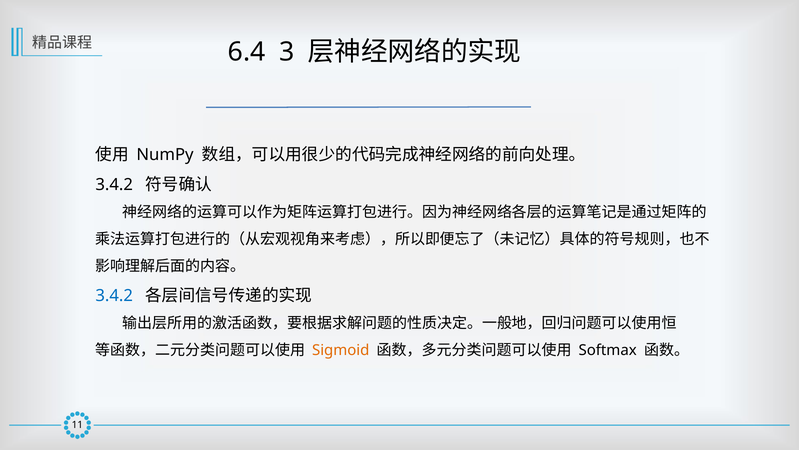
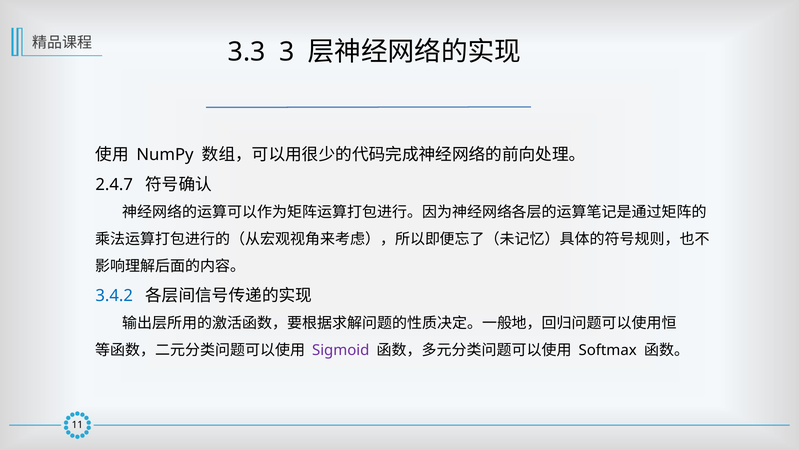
6.4: 6.4 -> 3.3 (247, 52)
3.4.2: 3.4.2 -> 2.4.7 (114, 184)
Sigmoid colour: orange -> purple (341, 350)
